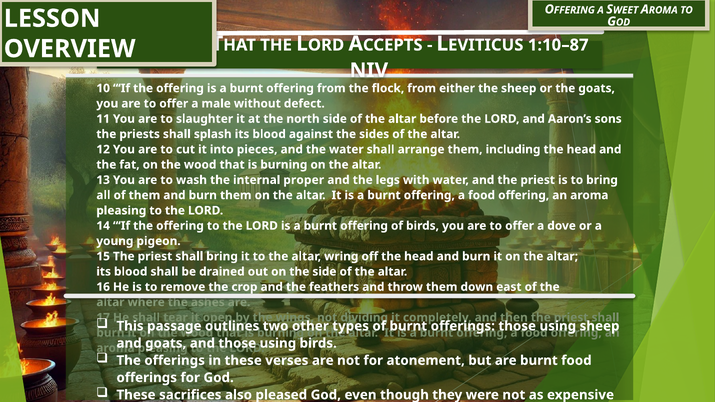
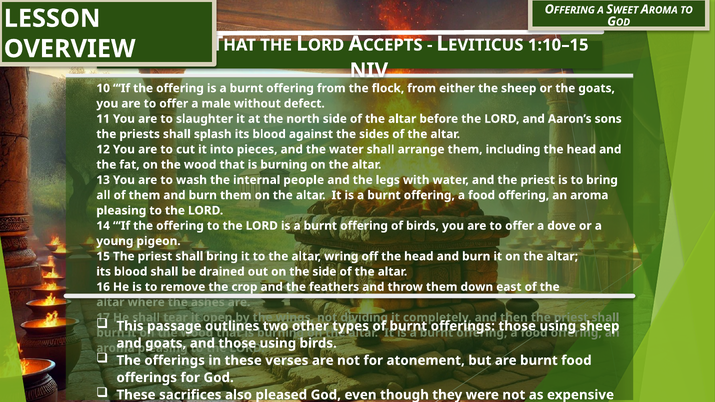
1:10–87: 1:10–87 -> 1:10–15 (558, 45)
proper: proper -> people (304, 180)
